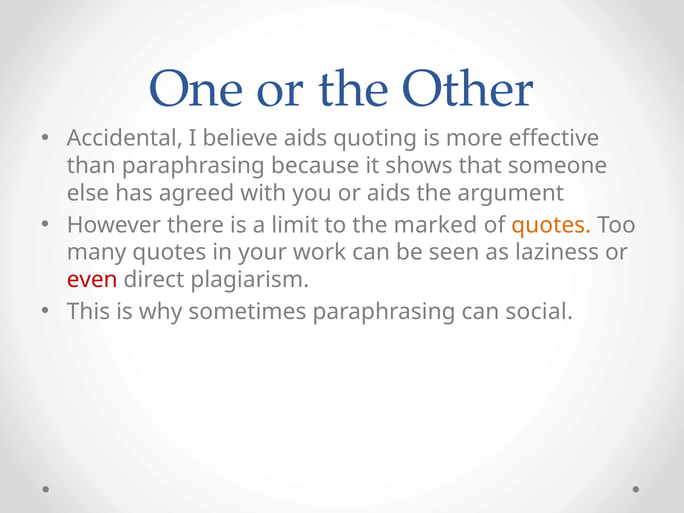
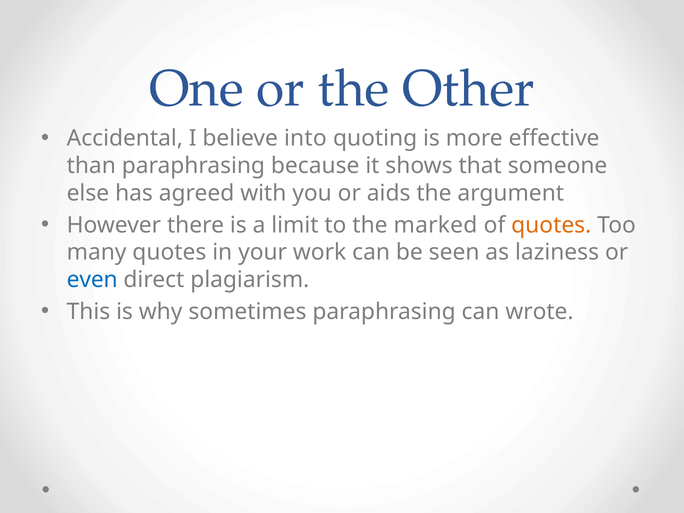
believe aids: aids -> into (305, 138)
even colour: red -> blue (92, 280)
social: social -> wrote (539, 312)
